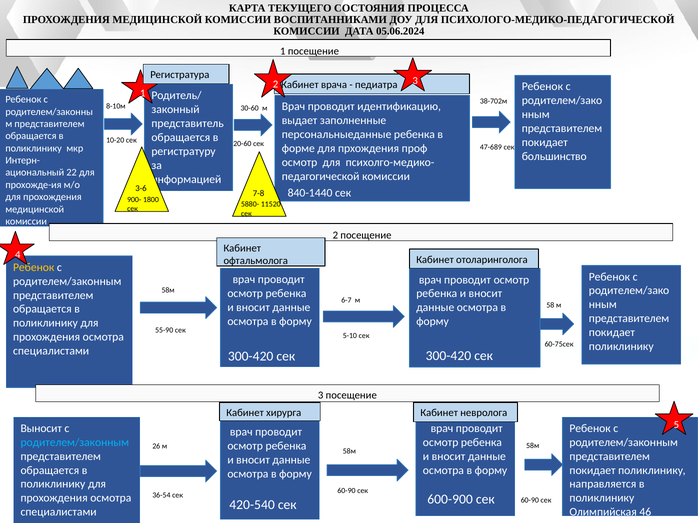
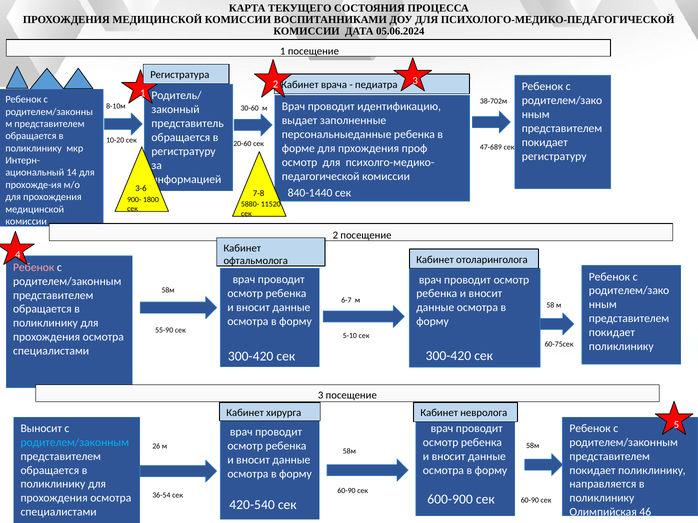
большинство: большинство -> регистратуру (554, 157)
22: 22 -> 14 (72, 173)
Ребенок colour: yellow -> pink (34, 268)
